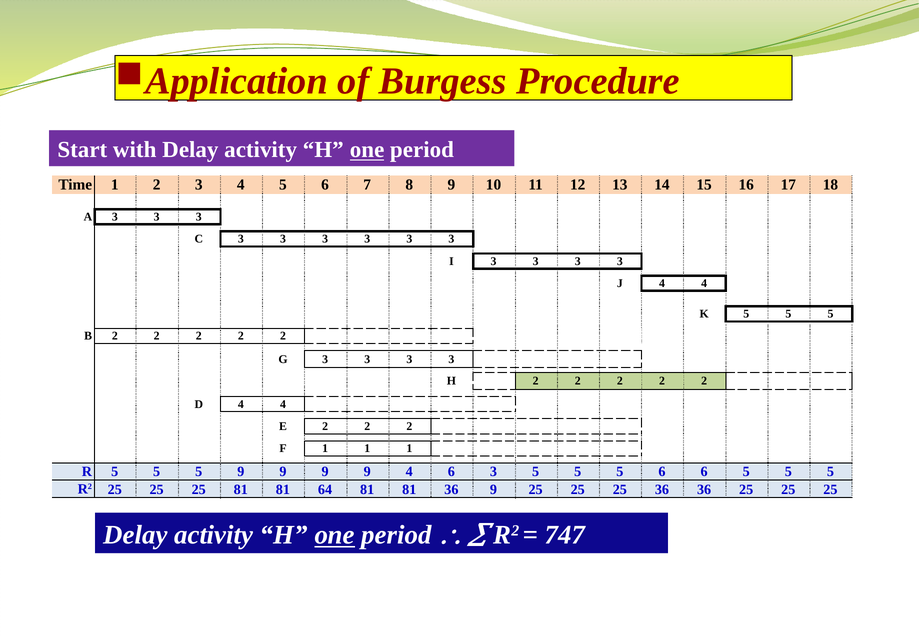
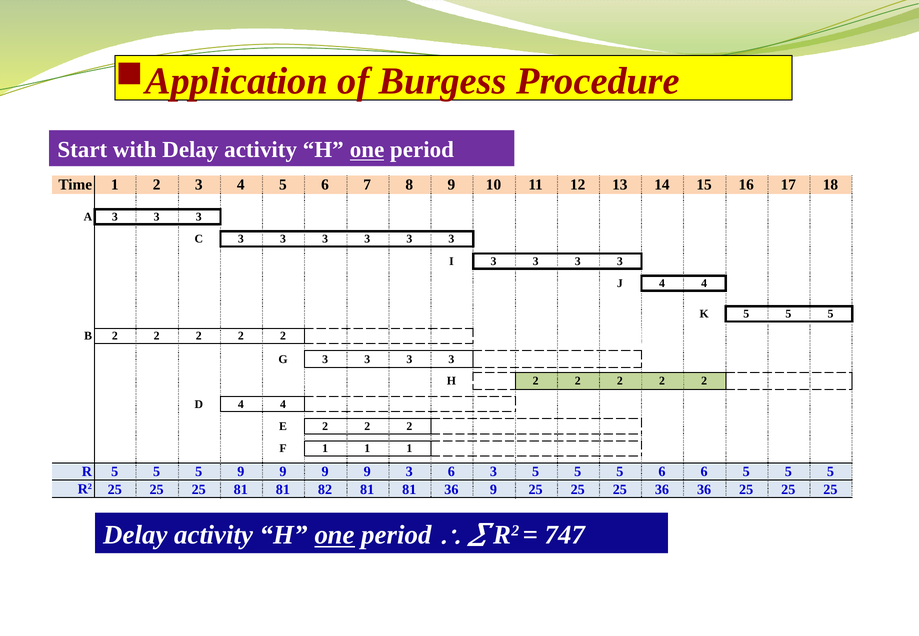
9 4: 4 -> 3 (409, 472)
64: 64 -> 82 (325, 490)
